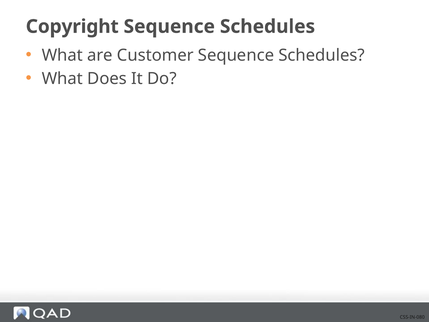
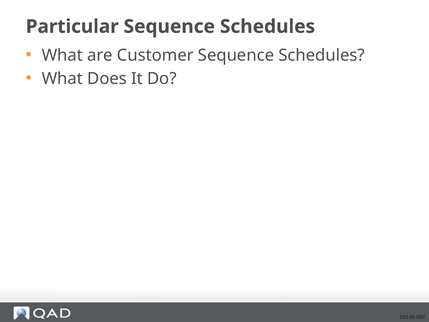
Copyright: Copyright -> Particular (72, 27)
